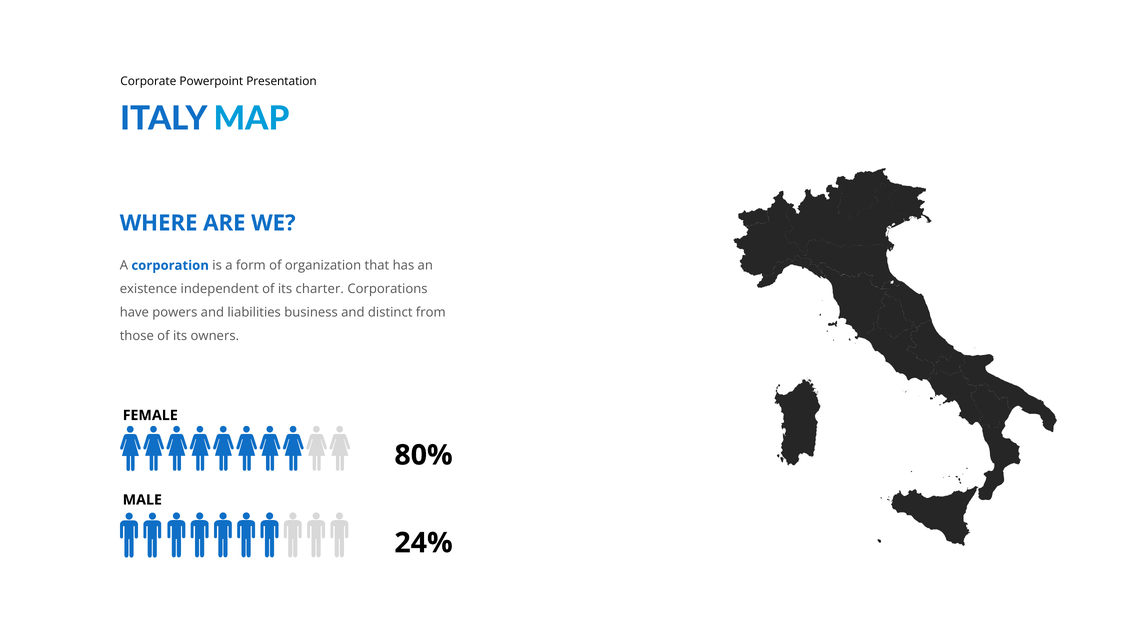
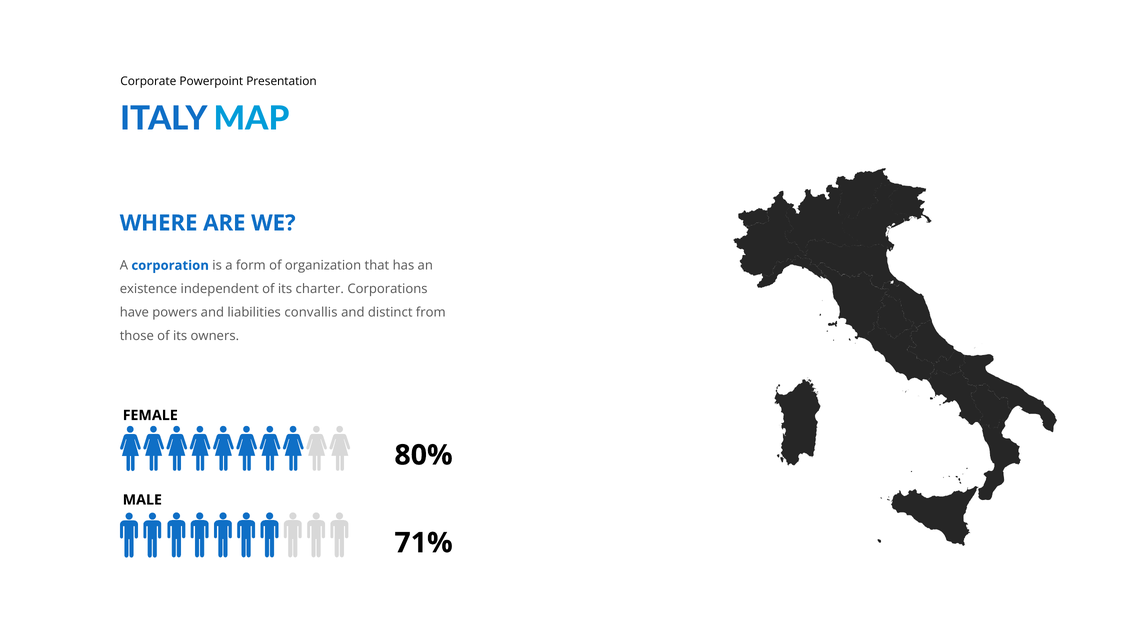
business: business -> convallis (311, 313)
24%: 24% -> 71% (424, 543)
